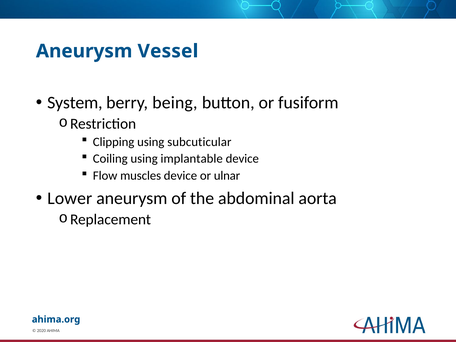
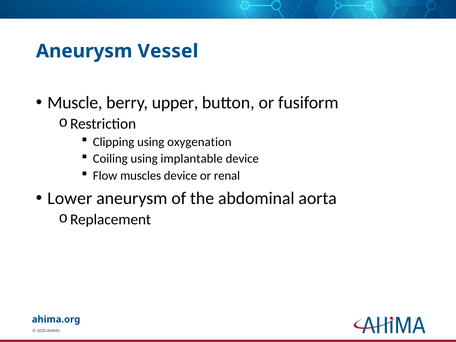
System: System -> Muscle (75, 103)
being: being -> upper (175, 103)
subcuticular: subcuticular -> oxygenation (199, 142)
ulnar: ulnar -> renal (227, 176)
